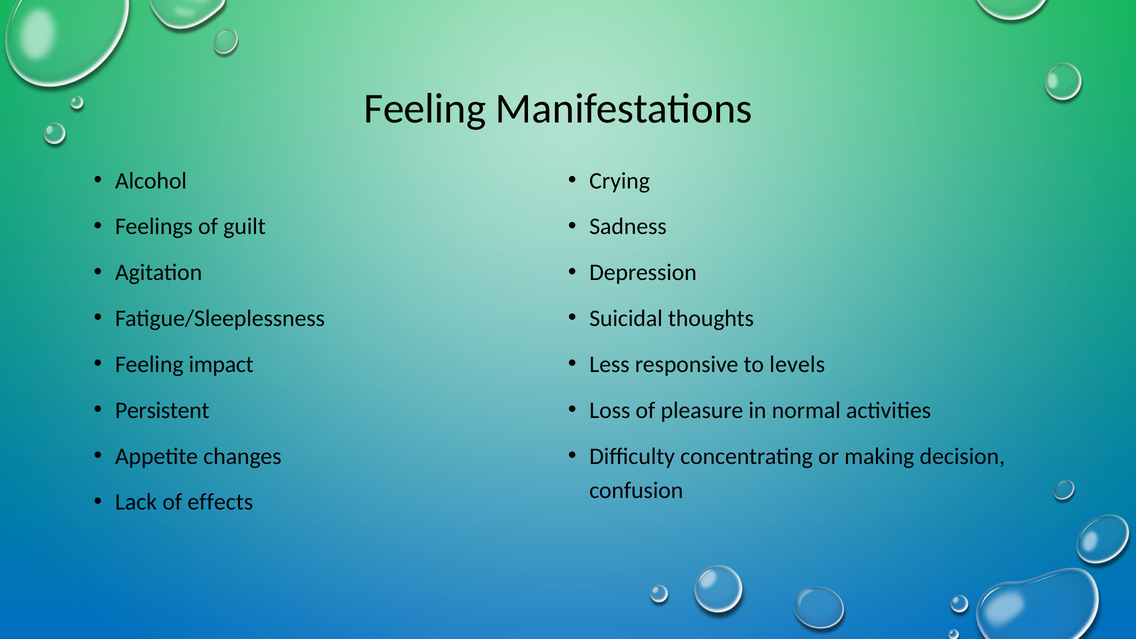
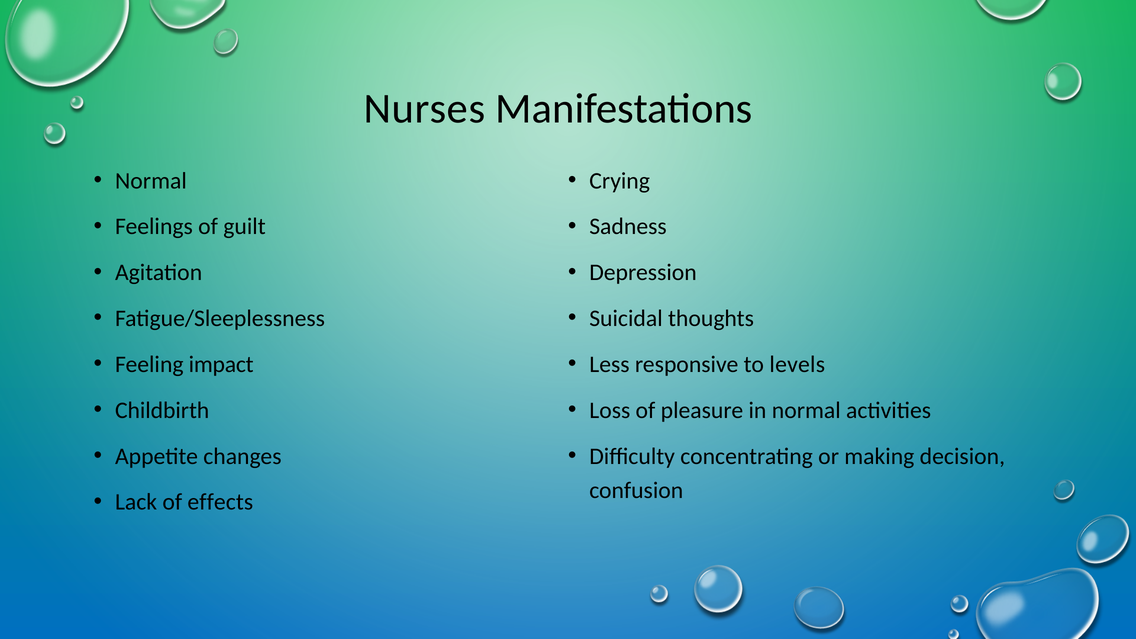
Feeling: Feeling -> Nurses (425, 109)
Alcohol: Alcohol -> Normal (151, 181)
Persistent: Persistent -> Childbirth (162, 410)
